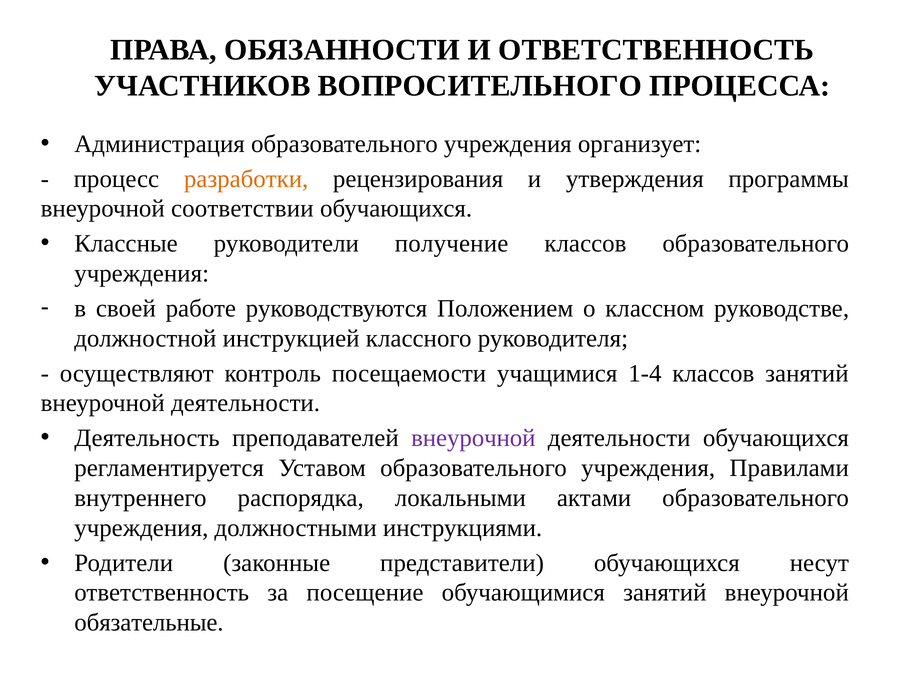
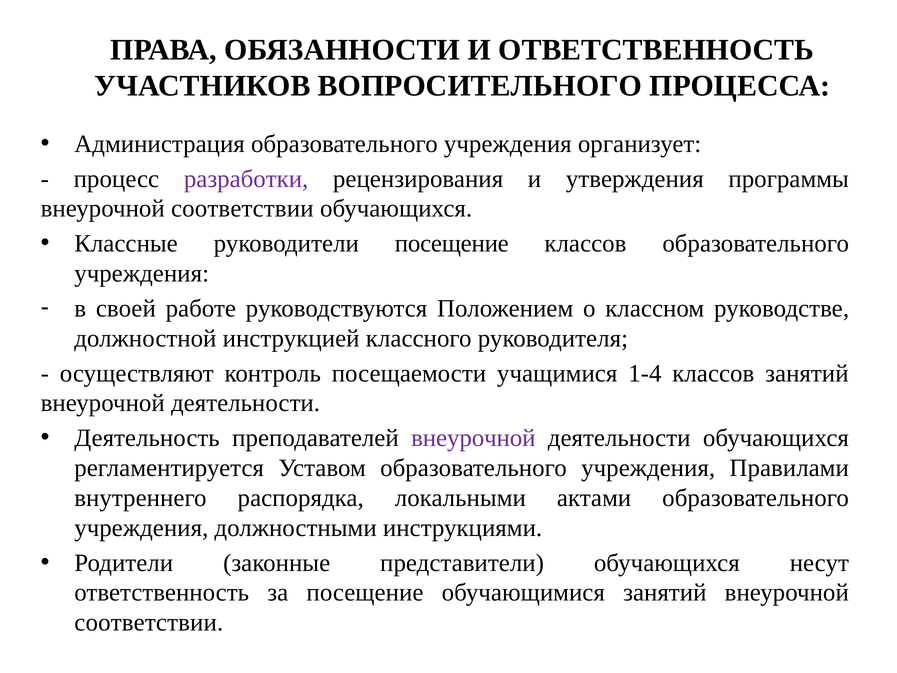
разработки colour: orange -> purple (246, 179)
руководители получение: получение -> посещение (452, 244)
обязательные: обязательные -> соответствии (149, 622)
